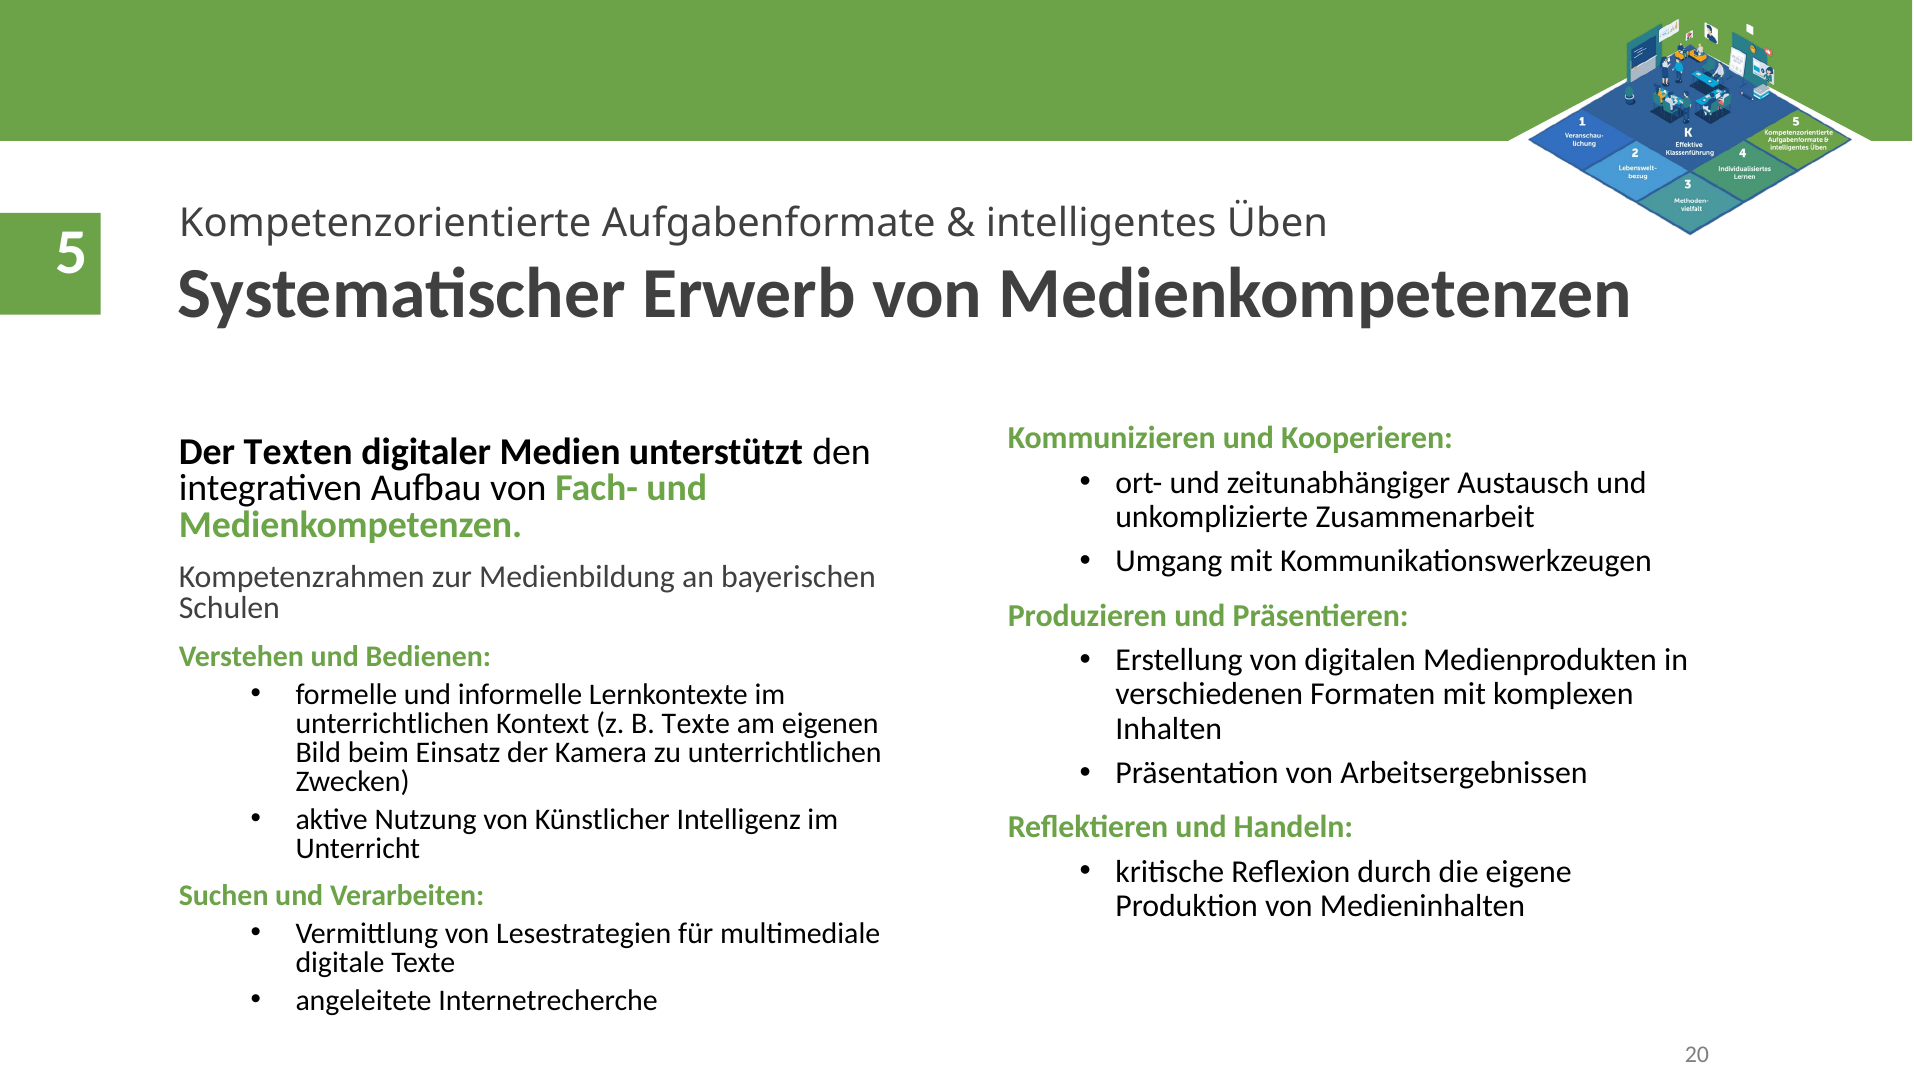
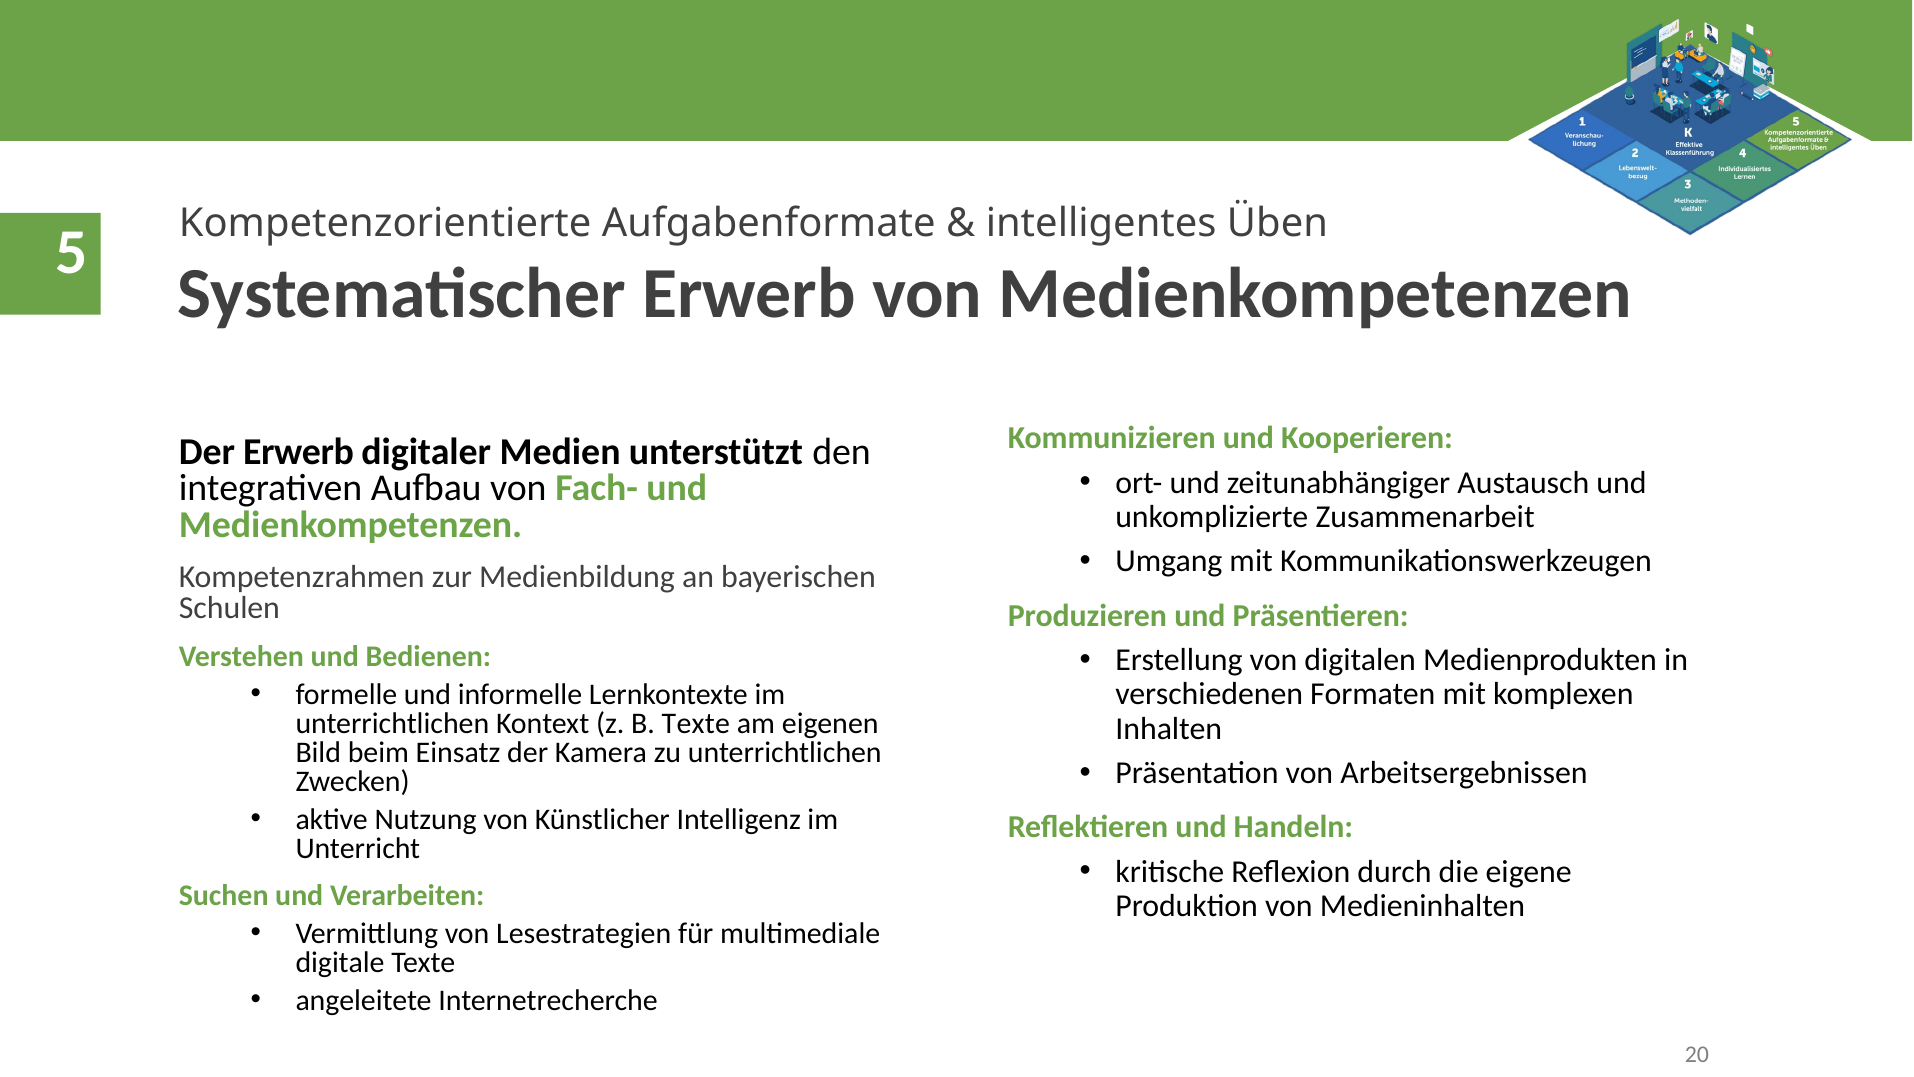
Der Texten: Texten -> Erwerb (299, 451)
